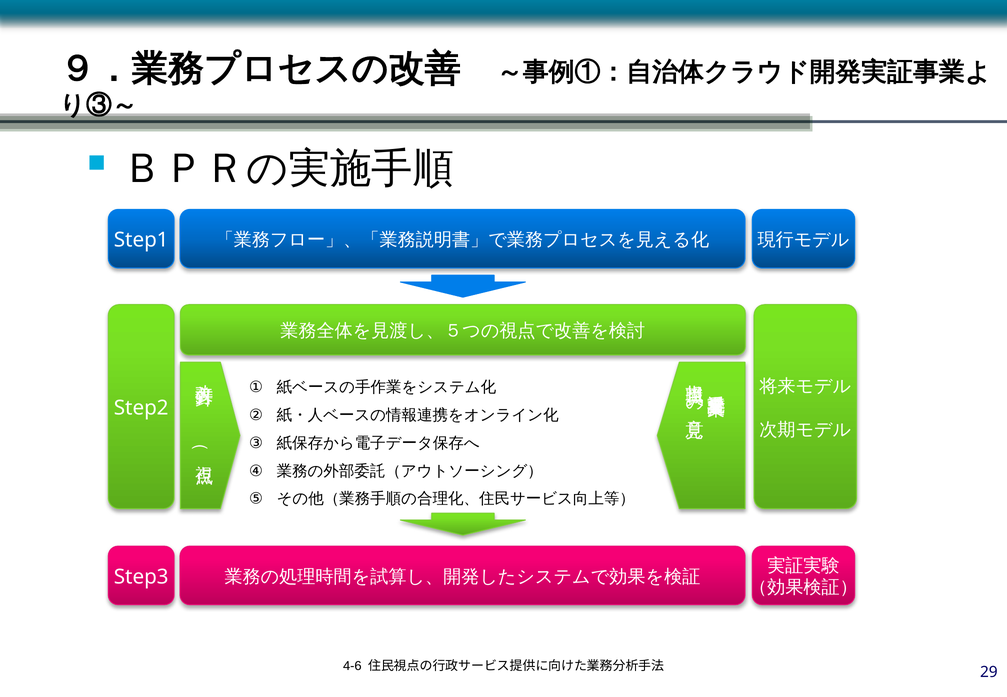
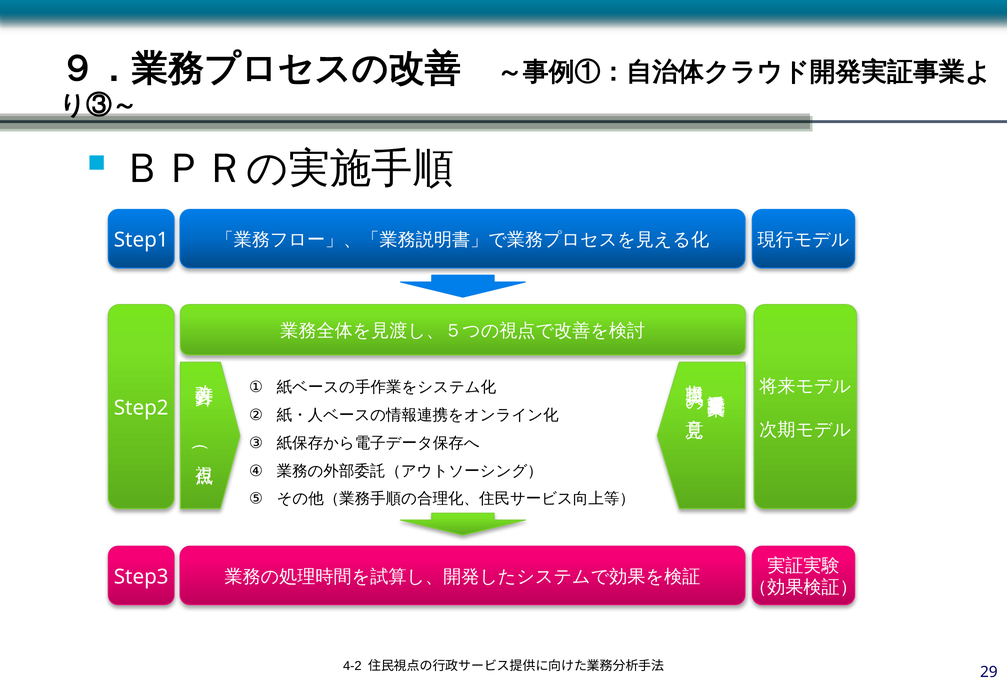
4-6: 4-6 -> 4-2 (352, 666)
